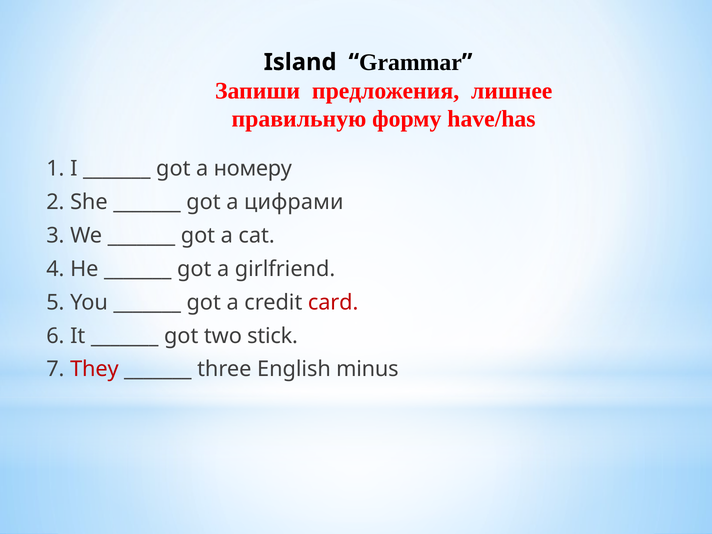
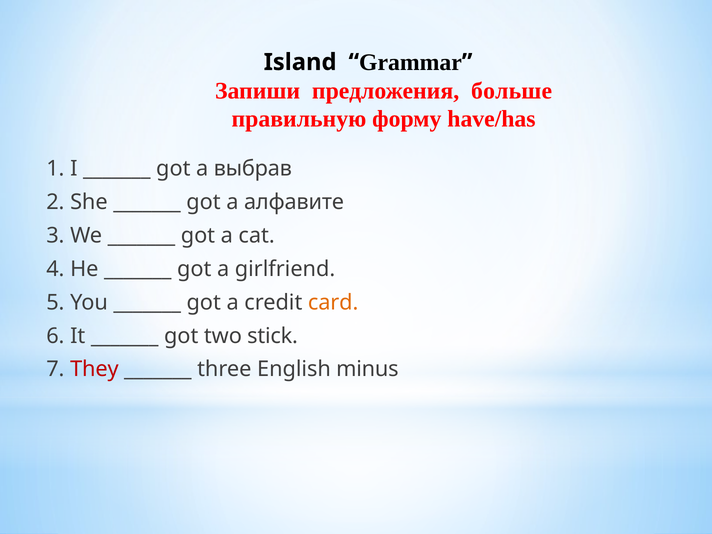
лишнее: лишнее -> больше (512, 91)
номеру: номеру -> выбрав (253, 169)
цифрами: цифрами -> алфавите (294, 202)
card colour: red -> orange (333, 302)
